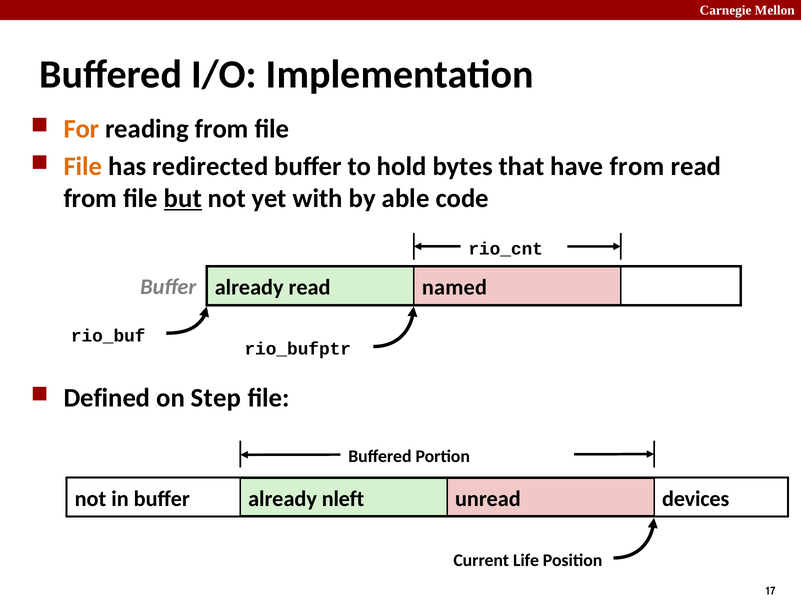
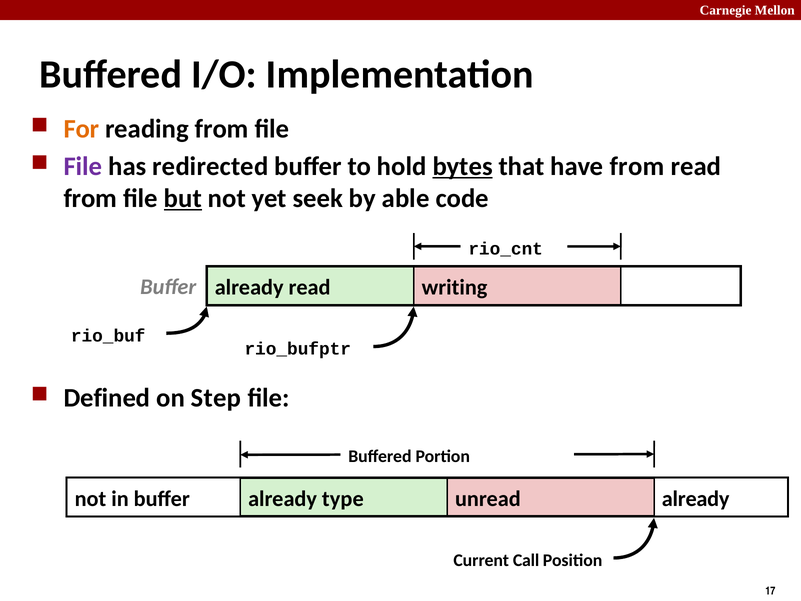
File colour: orange -> purple (83, 166)
bytes underline: none -> present (463, 166)
with: with -> seek (318, 198)
named: named -> writing (455, 287)
nleft: nleft -> type (343, 498)
buffer devices: devices -> already (696, 498)
Life: Life -> Call (526, 560)
